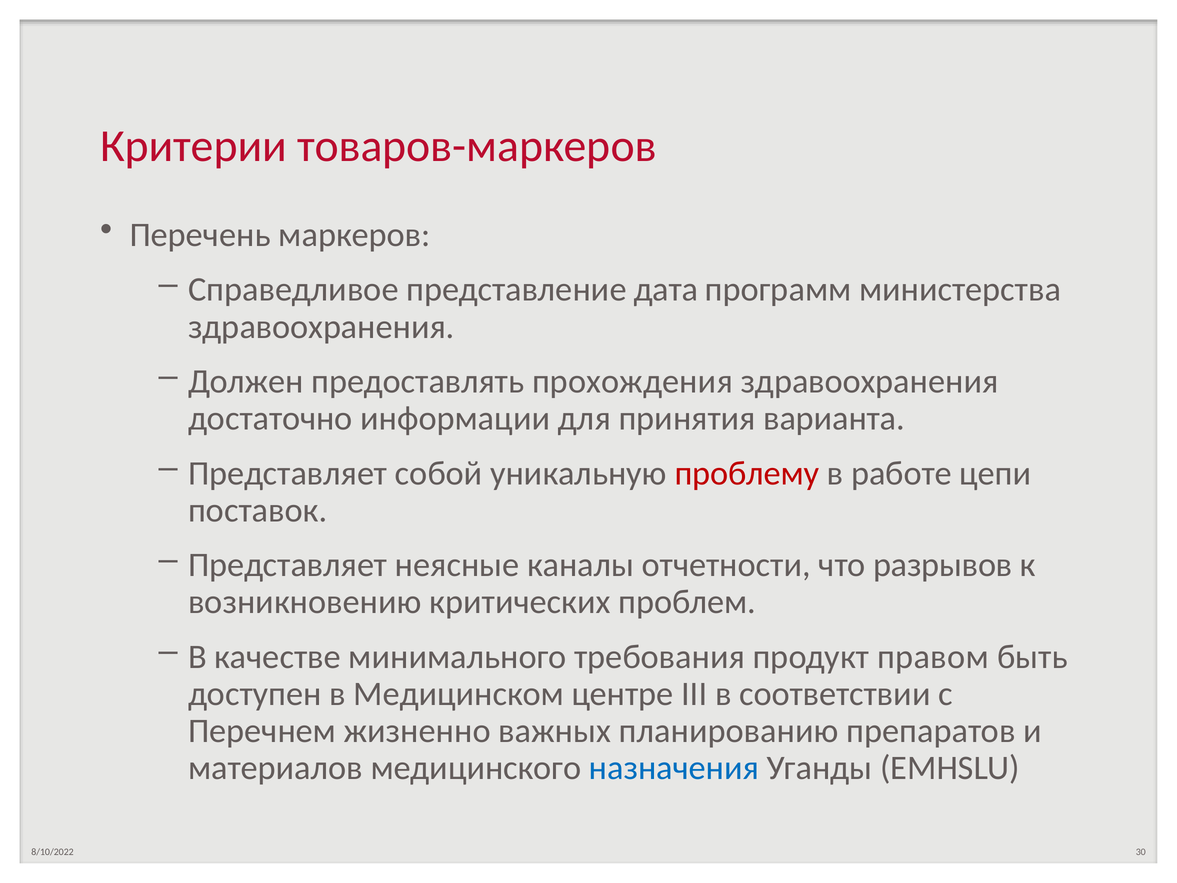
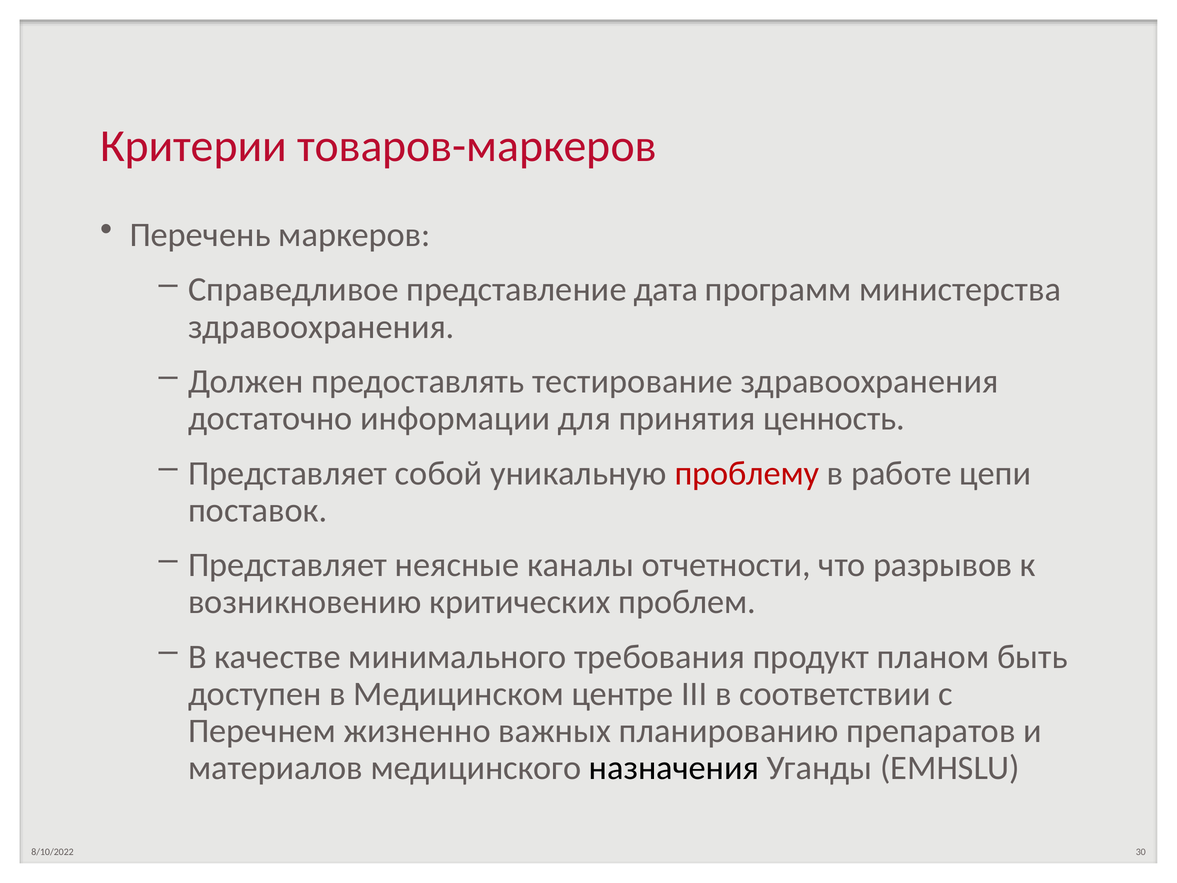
прохождения: прохождения -> тестирование (632, 381)
варианта: варианта -> ценность (834, 418)
правом: правом -> планом (933, 657)
назначения colour: blue -> black (674, 768)
